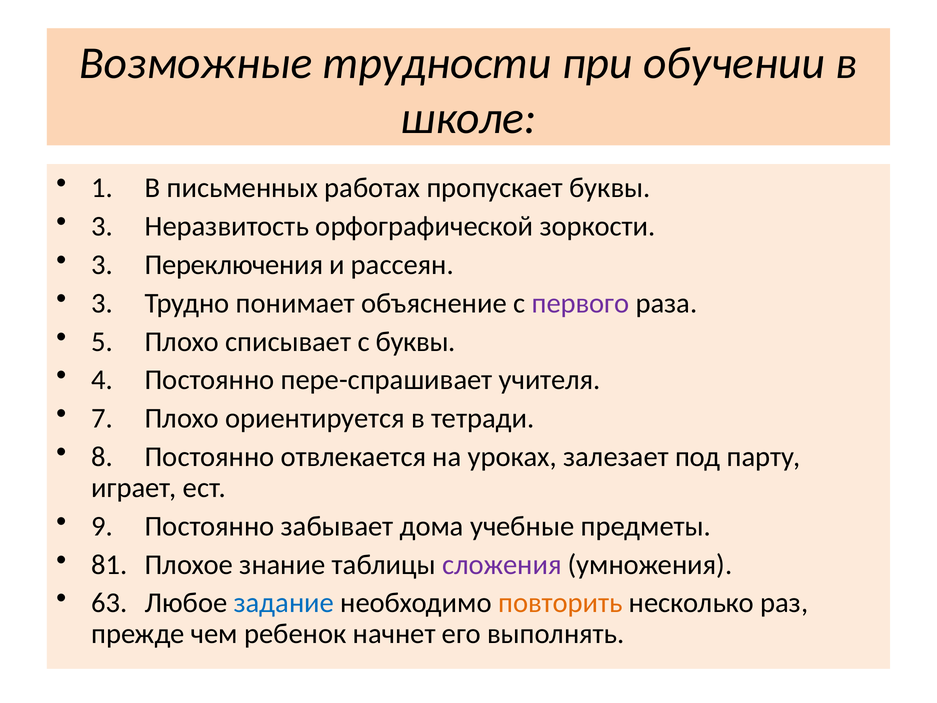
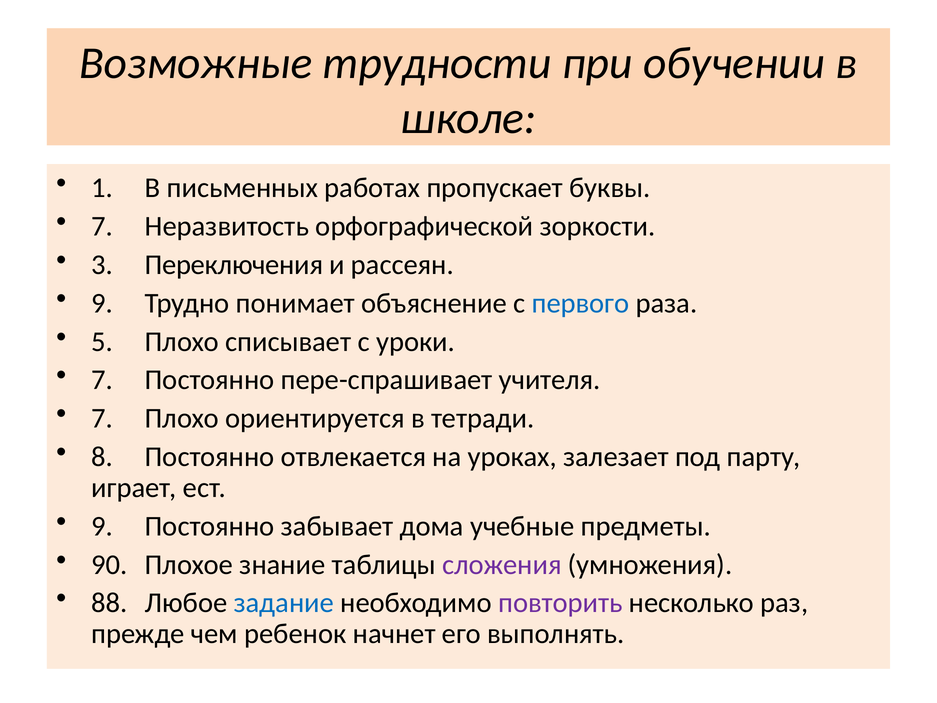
3: 3 -> 7 (102, 226)
3: 3 -> 9 (102, 303)
первого colour: purple -> blue (581, 303)
с буквы: буквы -> уроки (416, 341)
4: 4 -> 7 (102, 380)
81: 81 -> 90 (109, 564)
63: 63 -> 88 (109, 603)
повторить colour: orange -> purple (560, 603)
